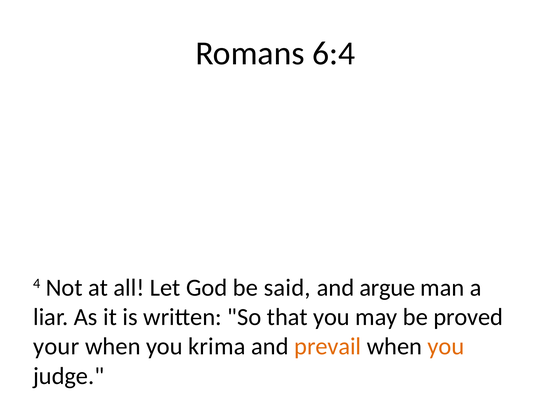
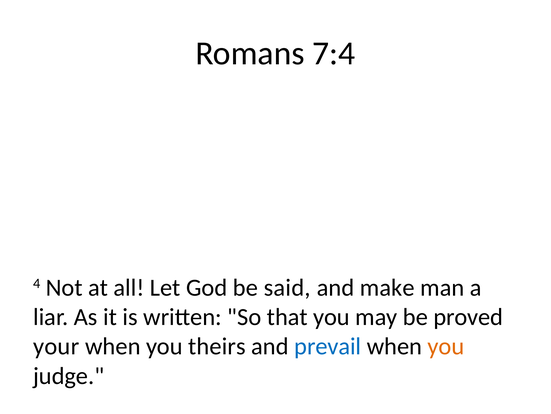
6:4: 6:4 -> 7:4 (334, 53)
argue: argue -> make (387, 287)
krima: krima -> theirs (217, 346)
prevail colour: orange -> blue (328, 346)
